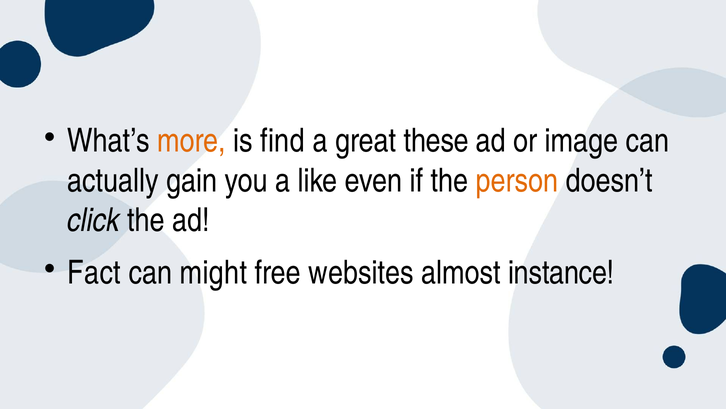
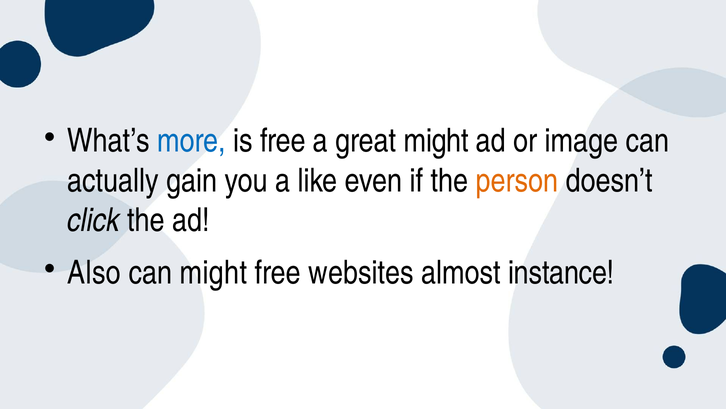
more colour: orange -> blue (192, 141)
is find: find -> free (283, 141)
great these: these -> might (436, 141)
Fact: Fact -> Also (94, 272)
